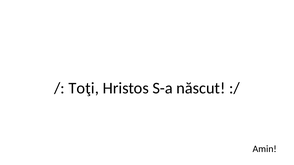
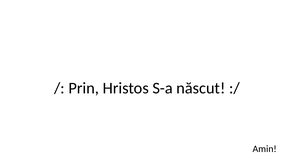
Toţi: Toţi -> Prin (84, 88)
